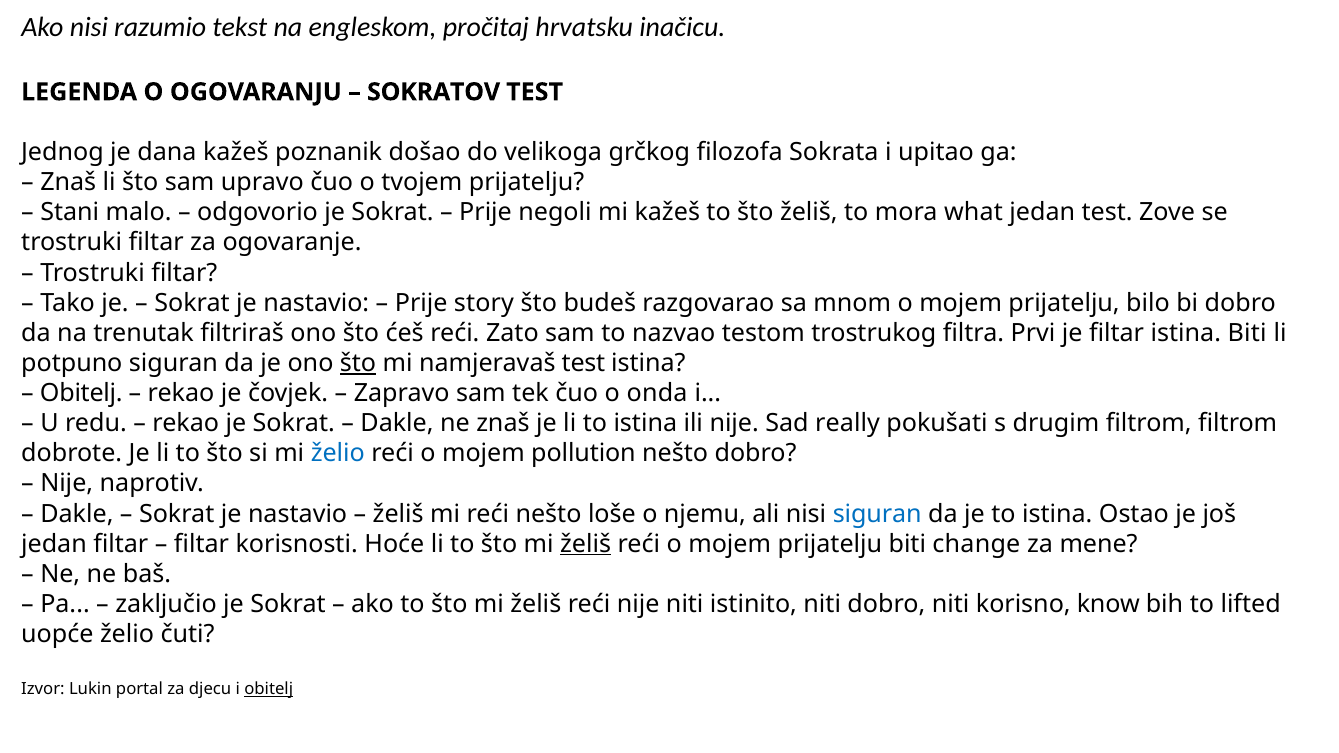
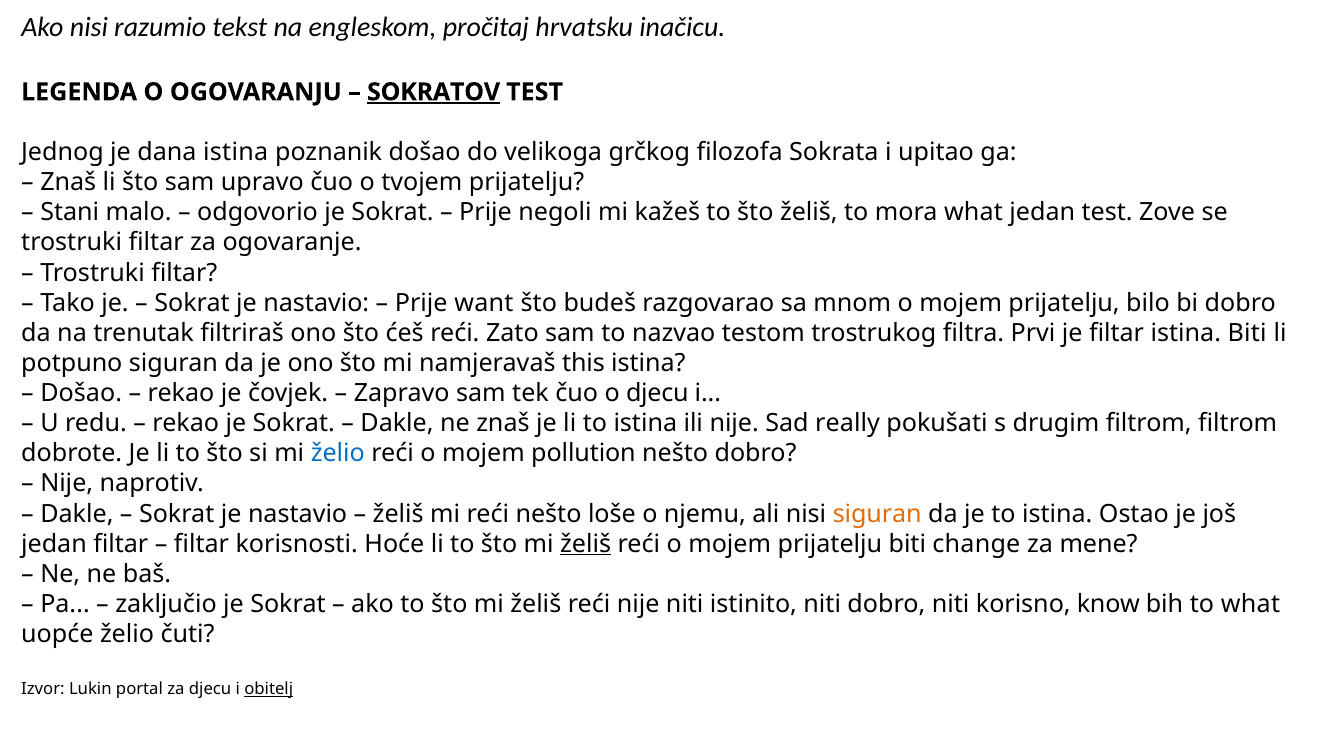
SOKRATOV underline: none -> present (434, 92)
dana kažeš: kažeš -> istina (236, 152)
story: story -> want (484, 303)
što underline: present -> none (358, 363)
namjeravaš test: test -> this (583, 363)
Obitelj: Obitelj -> Došao (81, 393)
o onda: onda -> djecu (657, 393)
siguran colour: blue -> orange (877, 514)
to lifted: lifted -> what (1250, 604)
